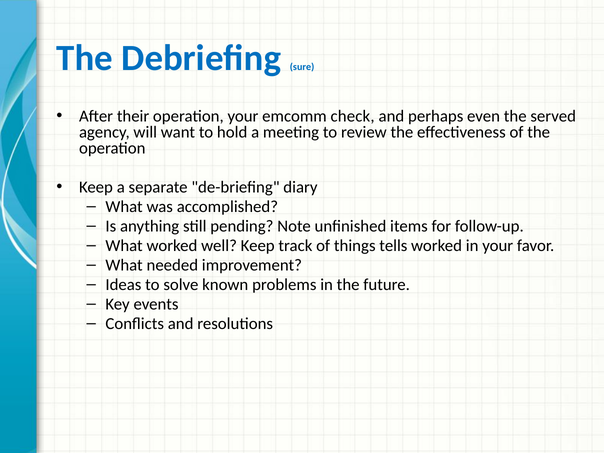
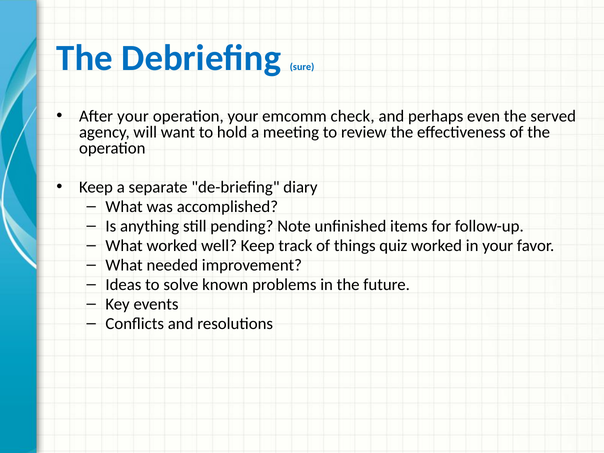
After their: their -> your (133, 116)
tells: tells -> quiz (393, 246)
